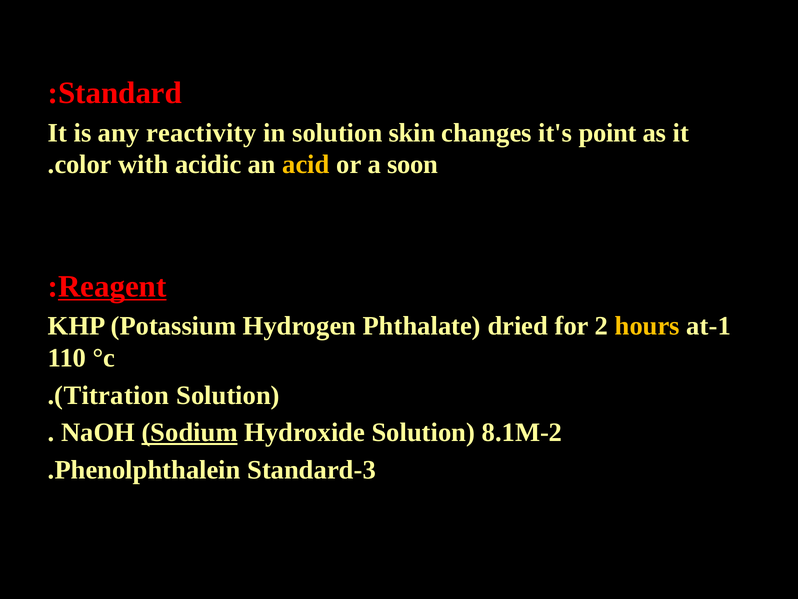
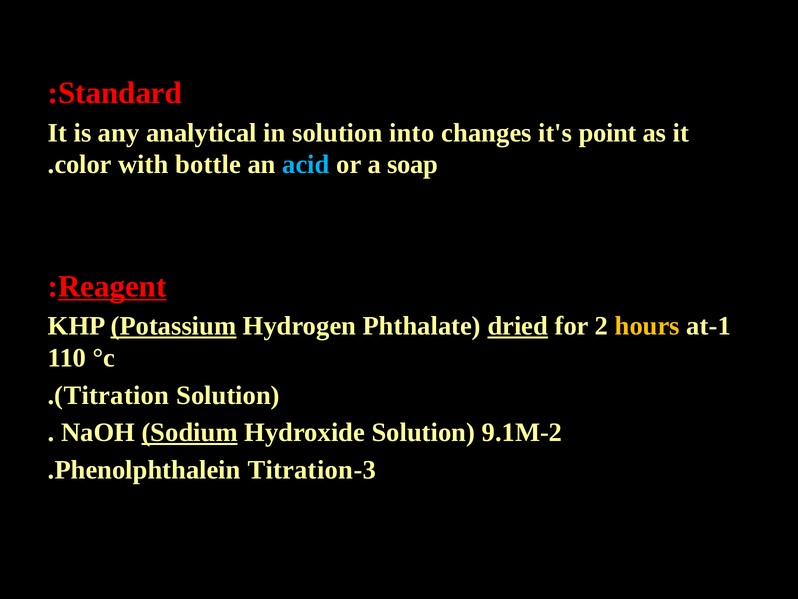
reactivity: reactivity -> analytical (201, 133)
skin: skin -> into (412, 133)
acidic: acidic -> bottle (208, 165)
acid colour: yellow -> light blue (306, 165)
soon: soon -> soap (413, 165)
Potassium underline: none -> present (173, 326)
dried underline: none -> present (518, 326)
8.1M: 8.1M -> 9.1M (511, 432)
Standard: Standard -> Titration (300, 469)
